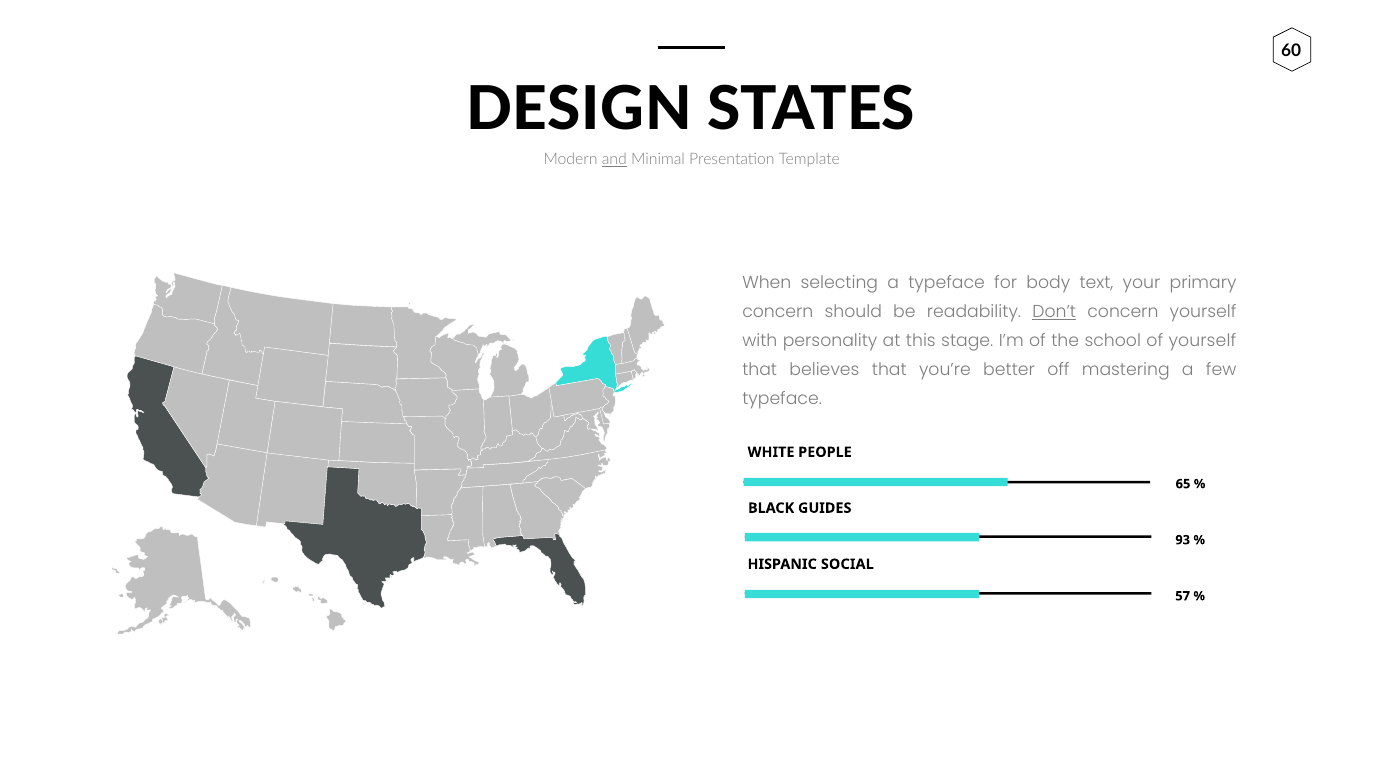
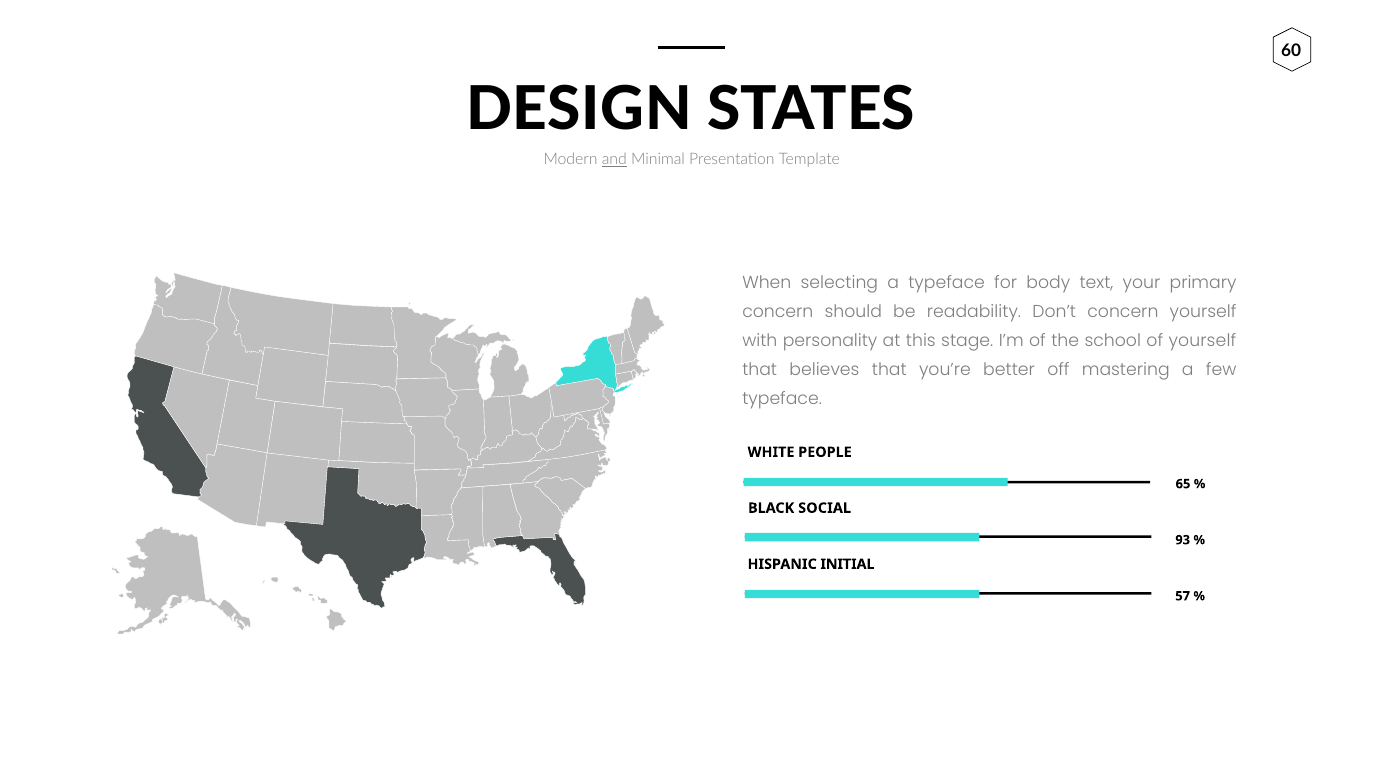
Don’t underline: present -> none (1054, 312)
GUIDES: GUIDES -> SOCIAL (825, 508)
SOCIAL: SOCIAL -> INITIAL (847, 564)
